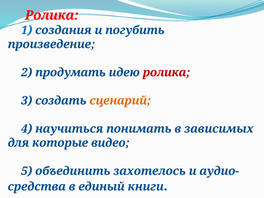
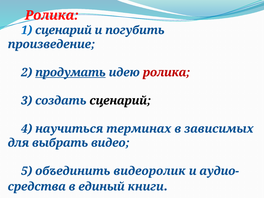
1 создания: создания -> сценарий (63, 30)
продумать underline: none -> present (71, 72)
сценарий colour: orange -> black (120, 101)
понимать: понимать -> терминах (139, 129)
которые: которые -> выбрать (60, 143)
захотелось: захотелось -> видеоролик (150, 171)
